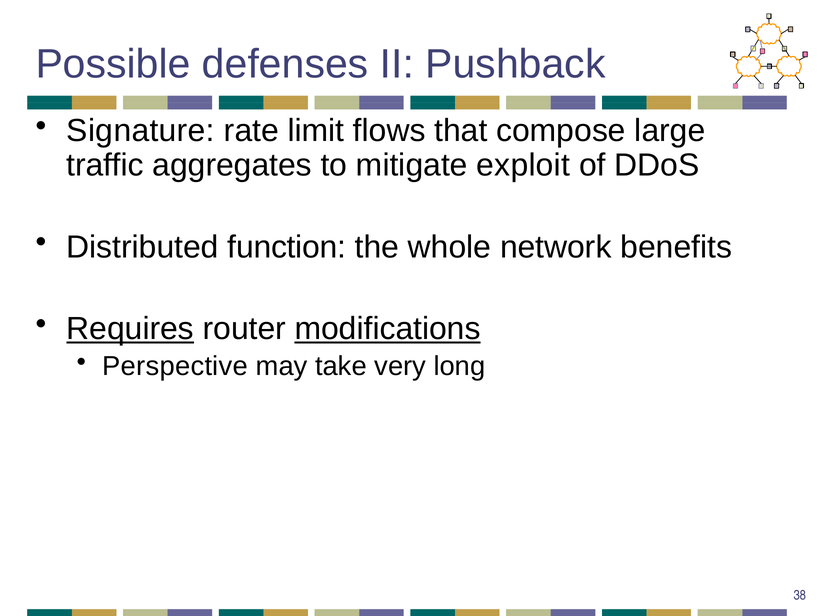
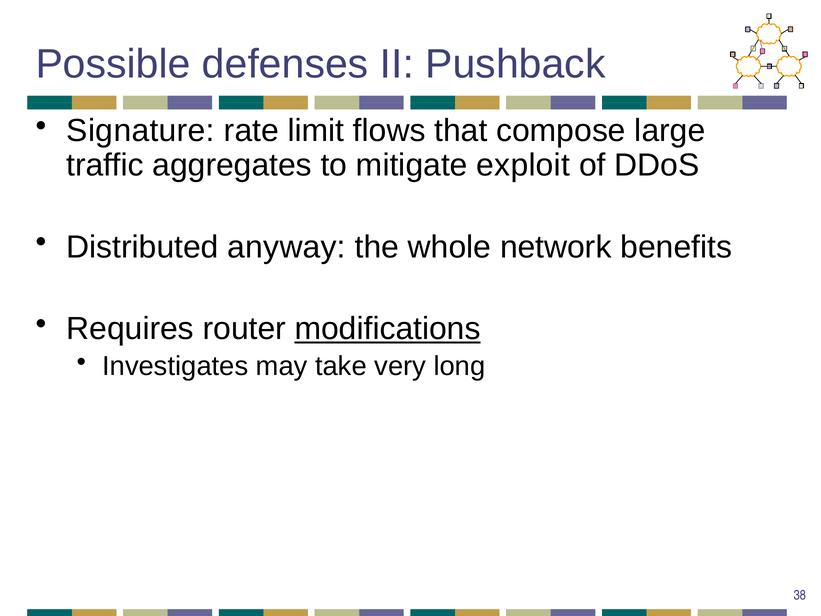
function: function -> anyway (287, 247)
Requires underline: present -> none (130, 329)
Perspective: Perspective -> Investigates (175, 366)
